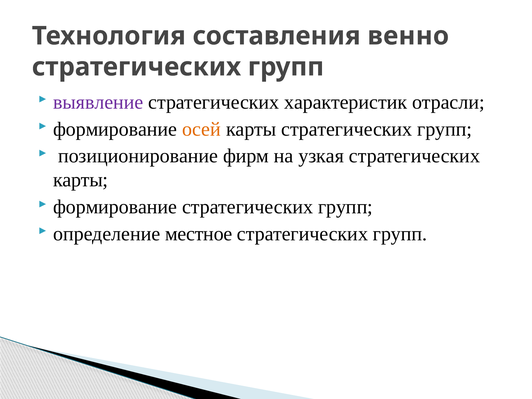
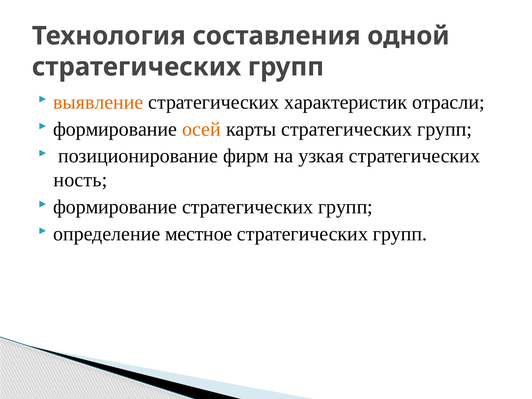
венно: венно -> одной (408, 36)
выявление colour: purple -> orange (98, 102)
карты: карты -> ность (80, 180)
